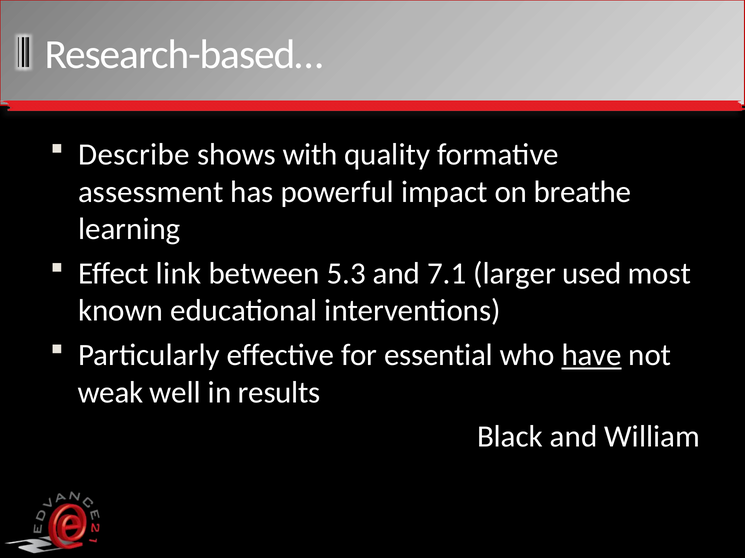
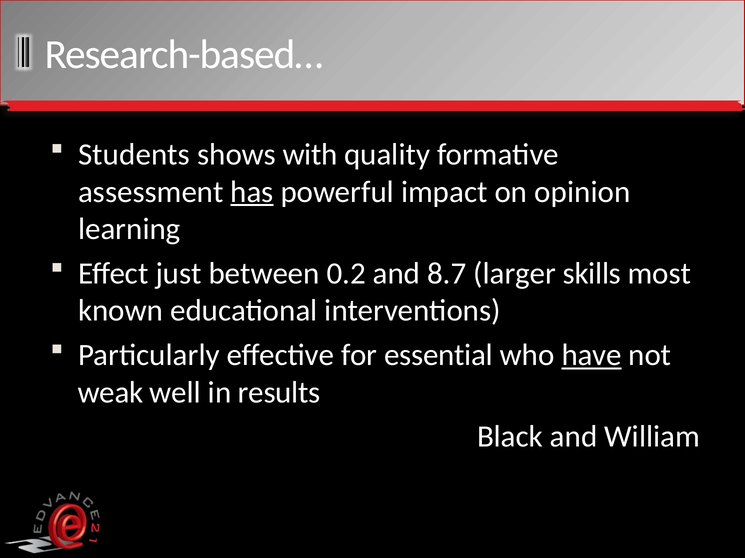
Describe: Describe -> Students (134, 155)
has underline: none -> present (252, 192)
breathe: breathe -> opinion (582, 192)
link: link -> just (179, 274)
5.3: 5.3 -> 0.2 (346, 274)
7.1: 7.1 -> 8.7 (447, 274)
used: used -> skills (592, 274)
